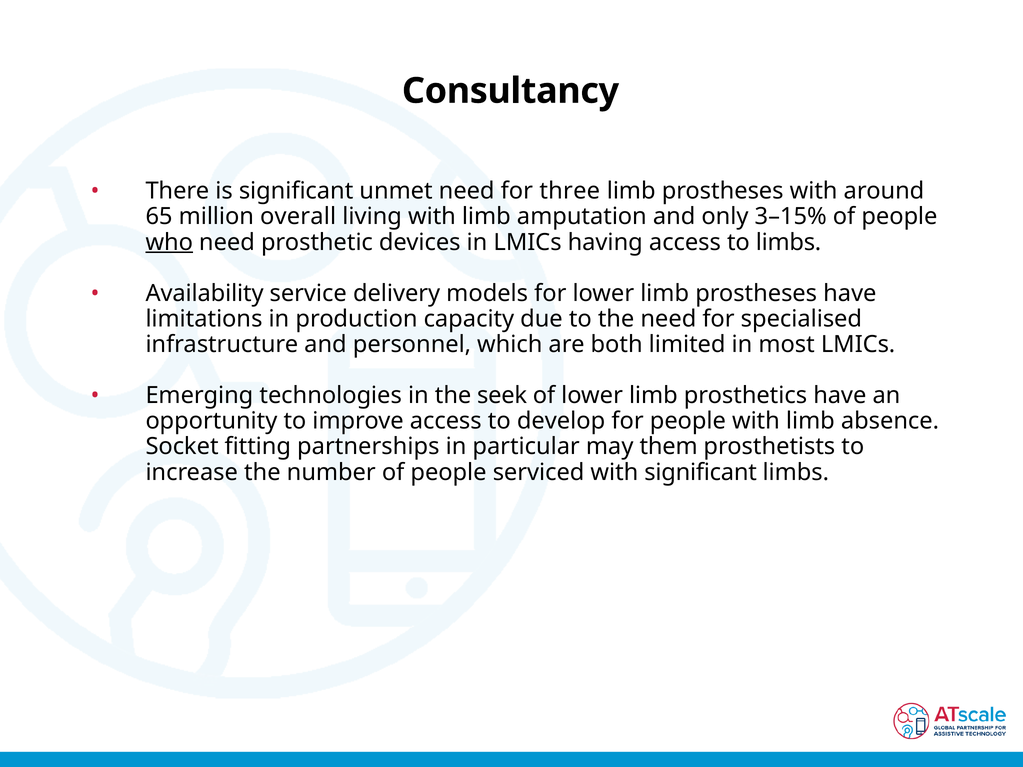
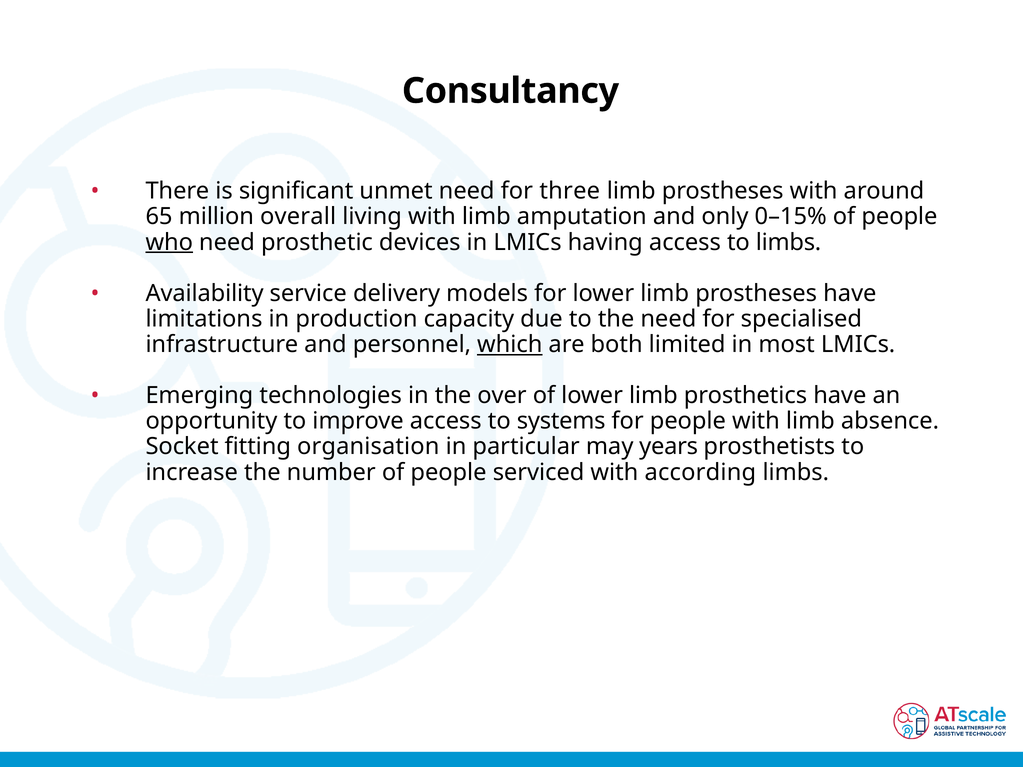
3–15%: 3–15% -> 0–15% (791, 217)
which underline: none -> present (510, 345)
seek: seek -> over (502, 396)
develop: develop -> systems (561, 421)
partnerships: partnerships -> organisation (368, 447)
them: them -> years (669, 447)
with significant: significant -> according (700, 472)
